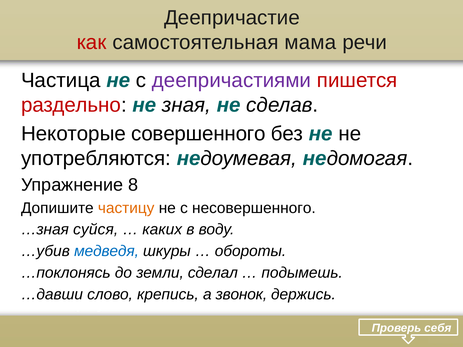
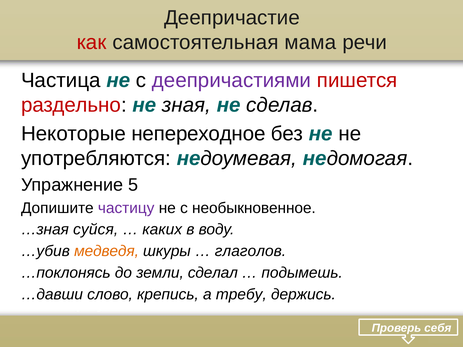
совершенного: совершенного -> непереходное (198, 134)
8: 8 -> 5 (133, 185)
частицу colour: orange -> purple (126, 208)
несовершенного: несовершенного -> необыкновенное (254, 208)
медведя colour: blue -> orange (106, 251)
обороты: обороты -> глаголов (250, 251)
звонок: звонок -> требу (241, 295)
